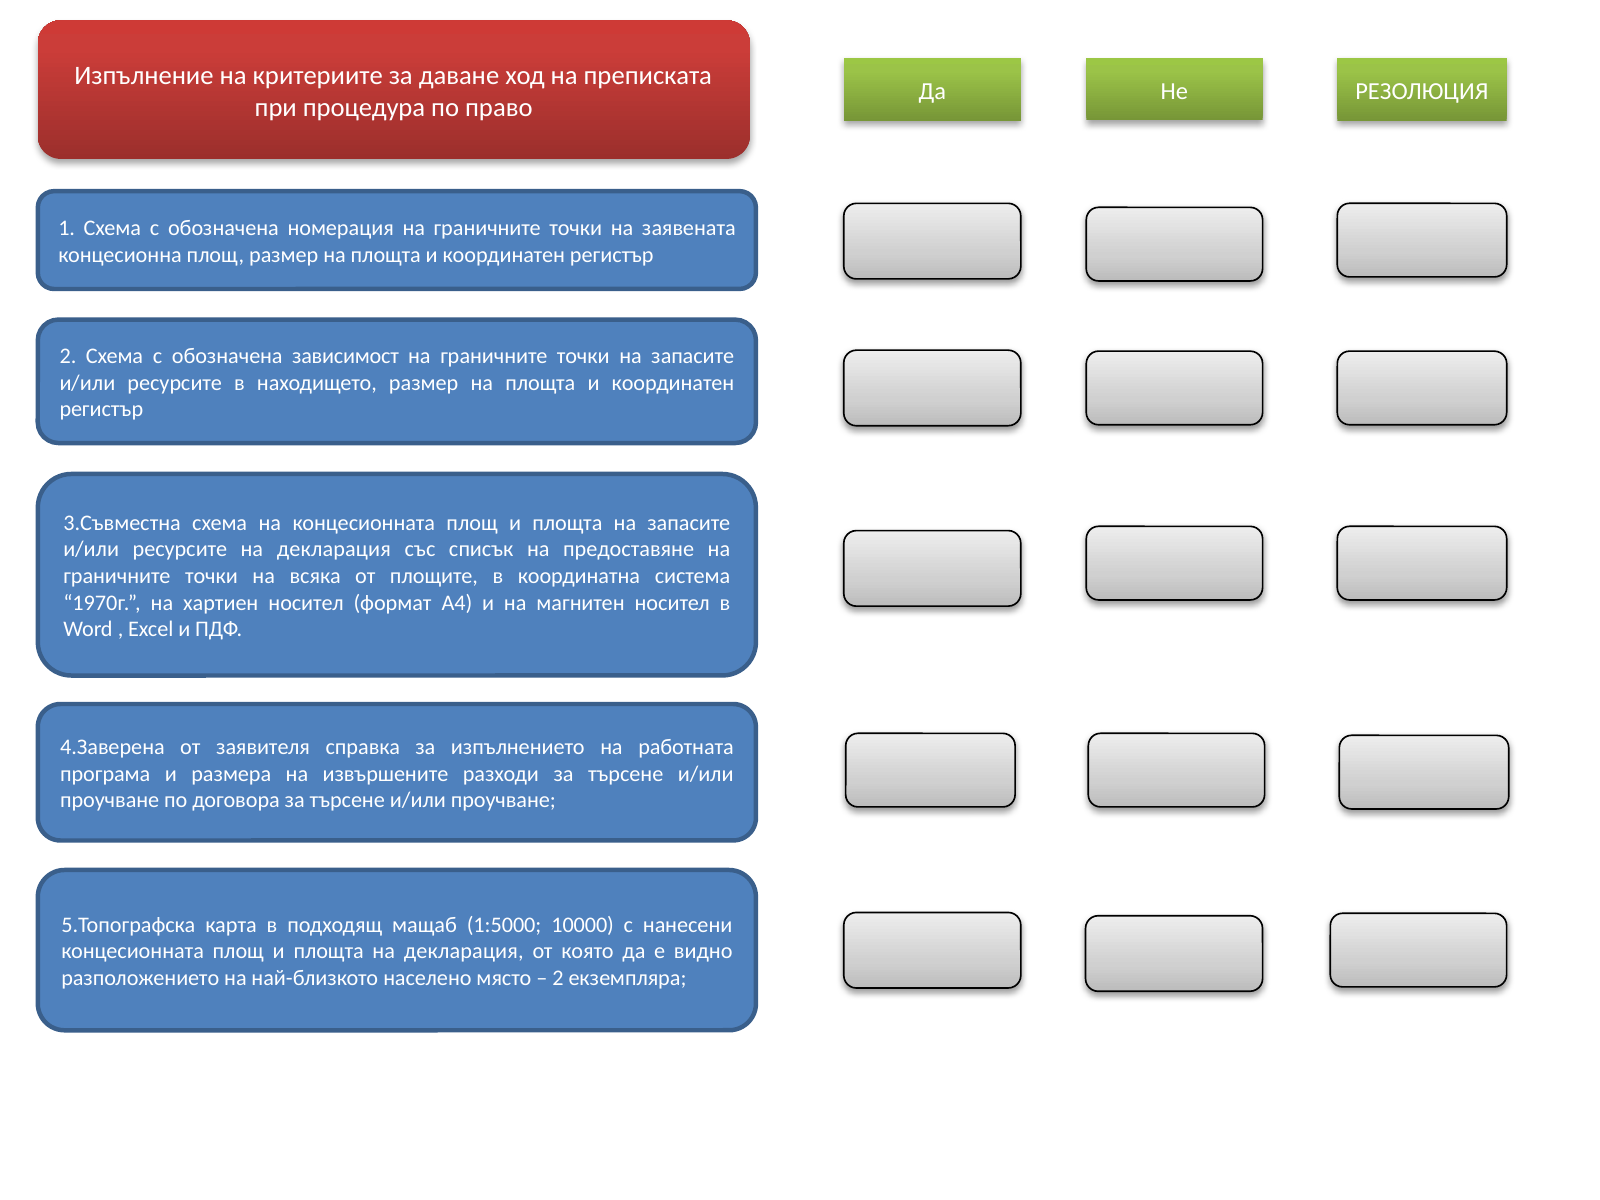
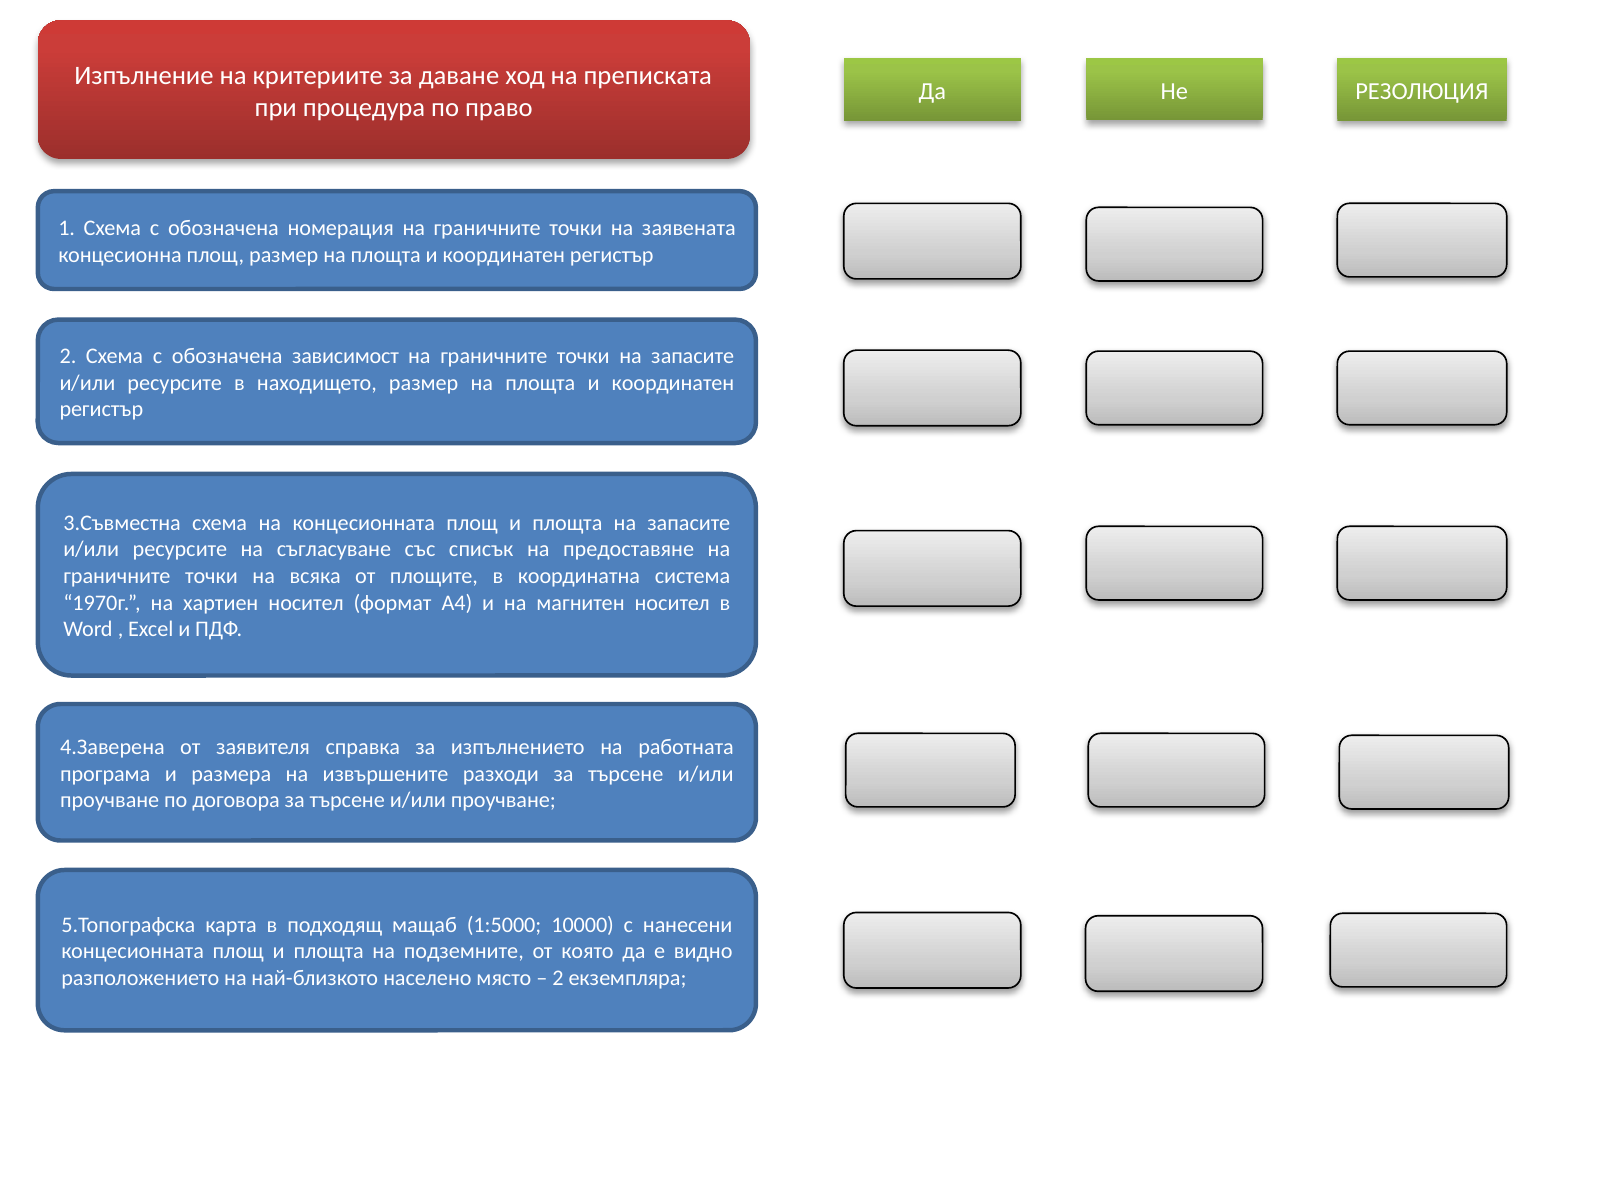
ресурсите на декларация: декларация -> съгласуване (334, 550)
площта на декларация: декларация -> подземните (464, 952)
